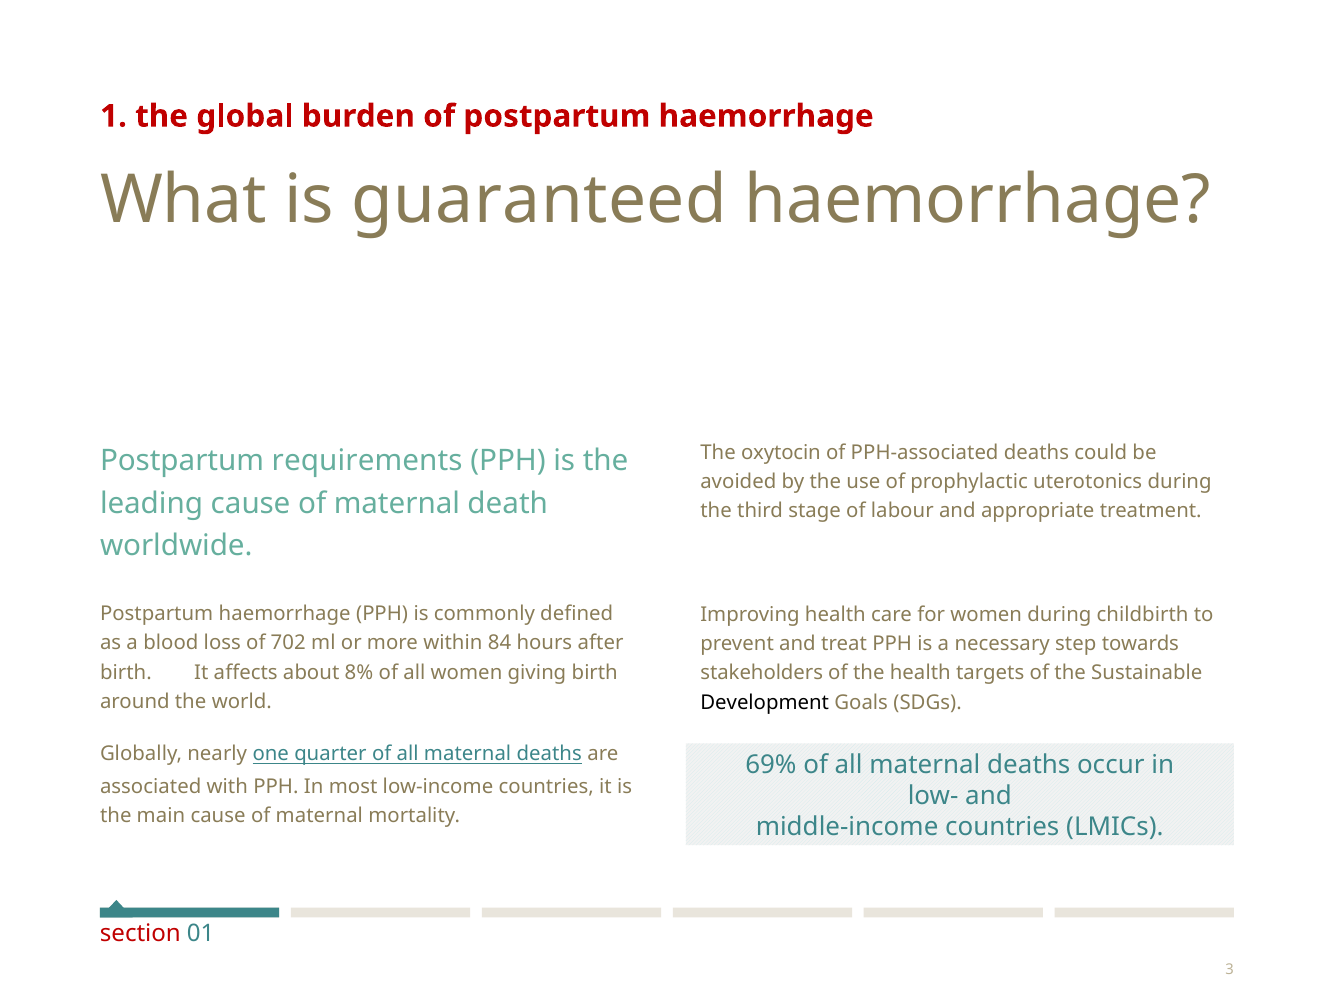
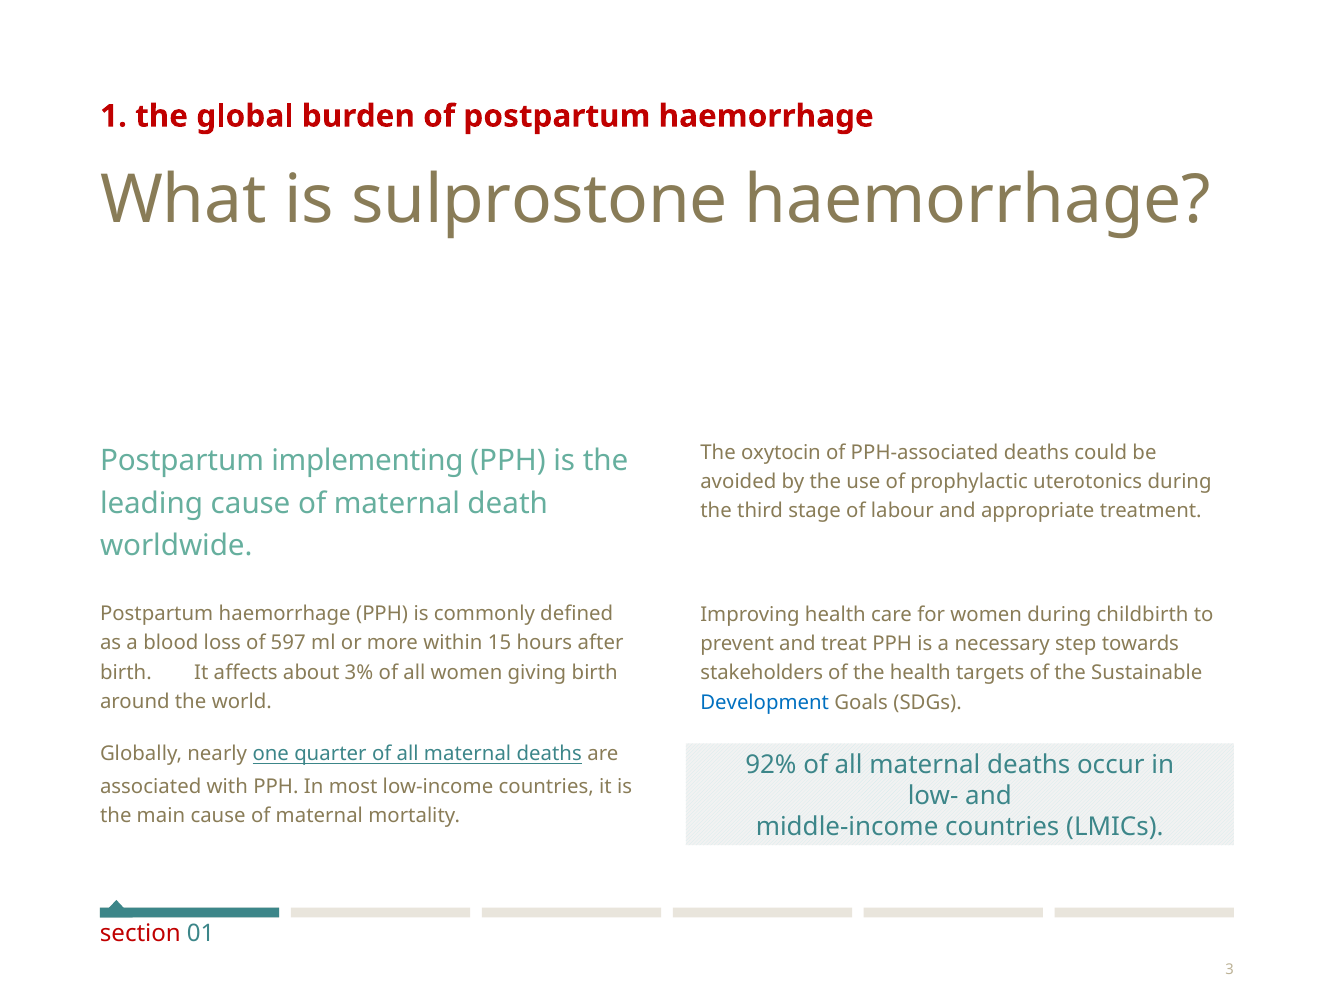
guaranteed: guaranteed -> sulprostone (540, 200)
requirements: requirements -> implementing (367, 460)
702: 702 -> 597 (288, 643)
84: 84 -> 15 (500, 643)
8%: 8% -> 3% (359, 672)
Development colour: black -> blue (765, 702)
69%: 69% -> 92% (771, 765)
